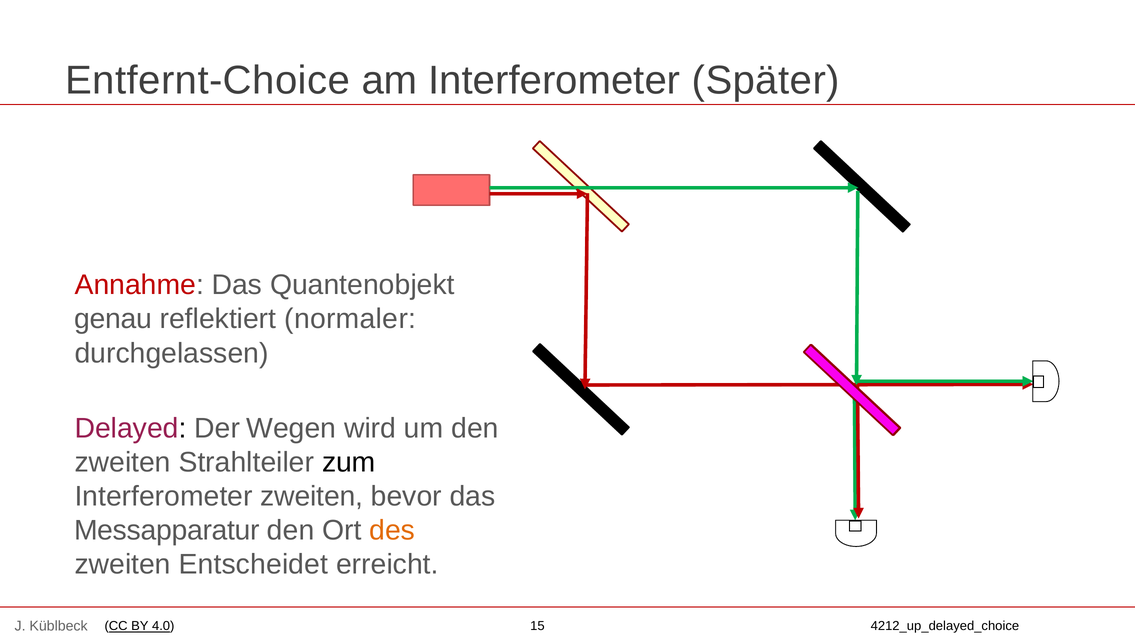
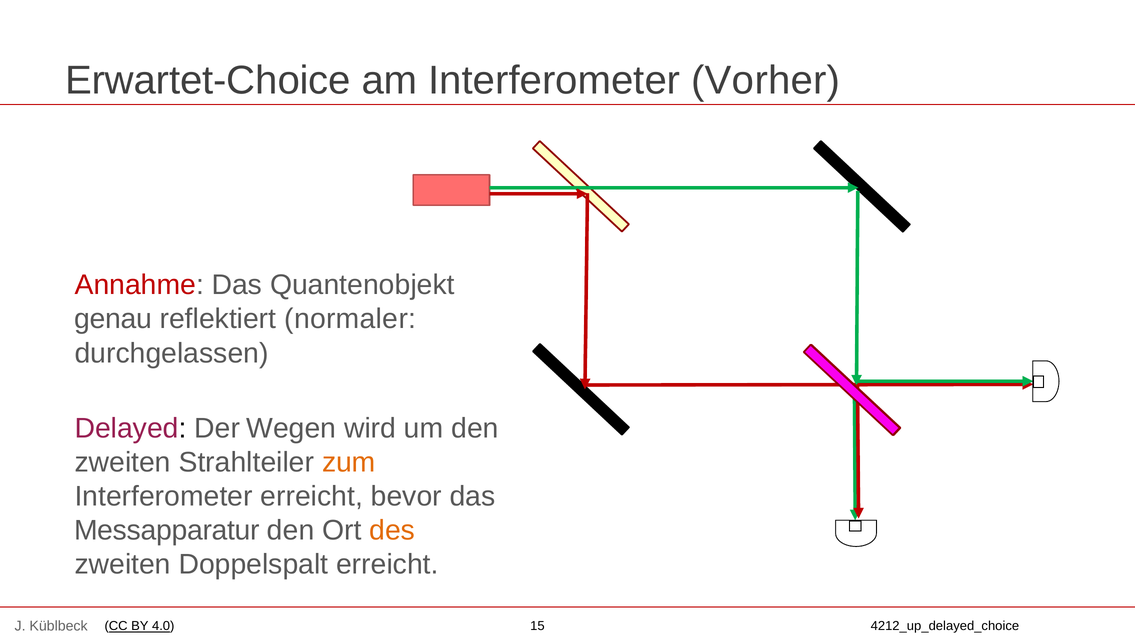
Entfernt-Choice: Entfernt-Choice -> Erwartet-Choice (208, 81)
Später: Später -> Vorher (766, 81)
zum colour: black -> orange (349, 463)
Interferometer zweiten: zweiten -> erreicht (312, 497)
Entscheidet: Entscheidet -> Doppelspalt (253, 565)
